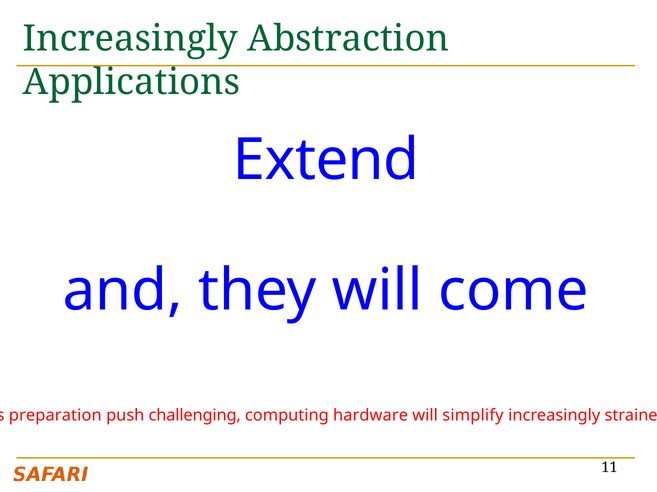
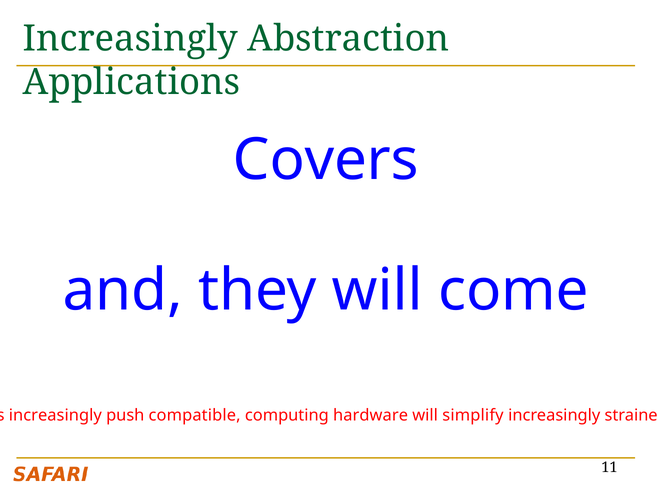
Extend: Extend -> Covers (326, 160)
preparation: preparation -> increasingly (55, 416)
challenging: challenging -> compatible (195, 416)
